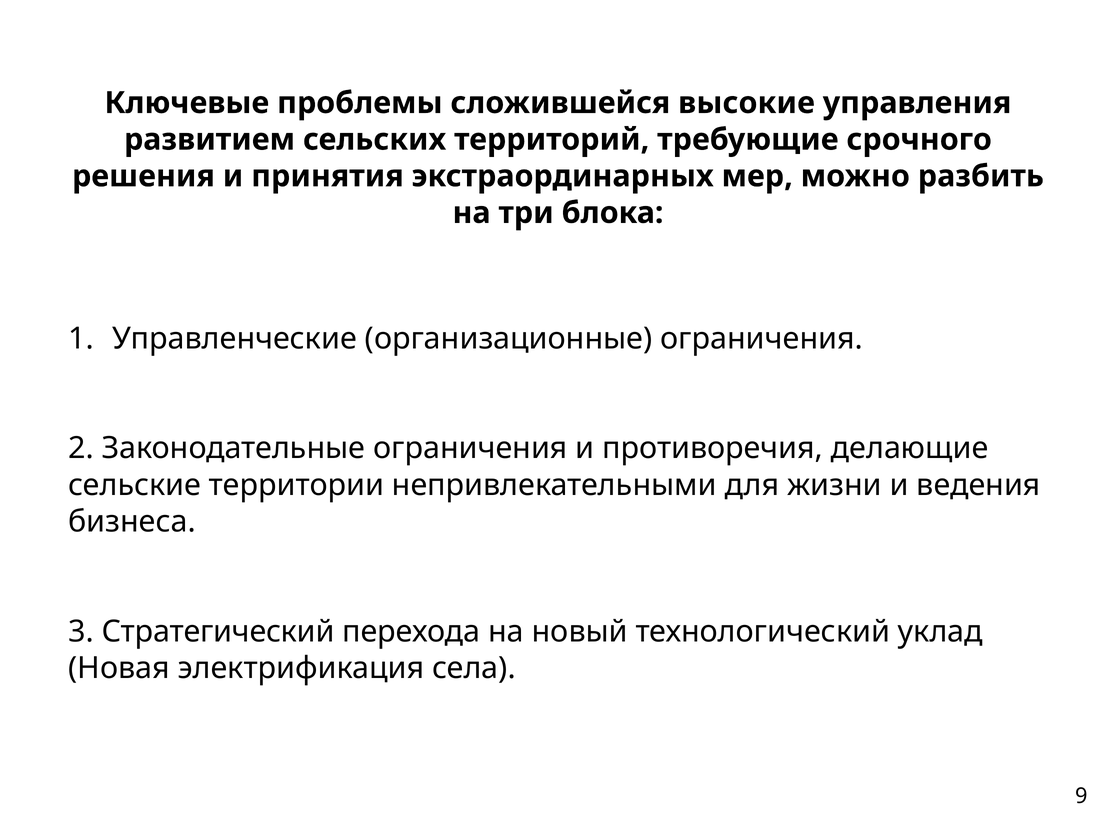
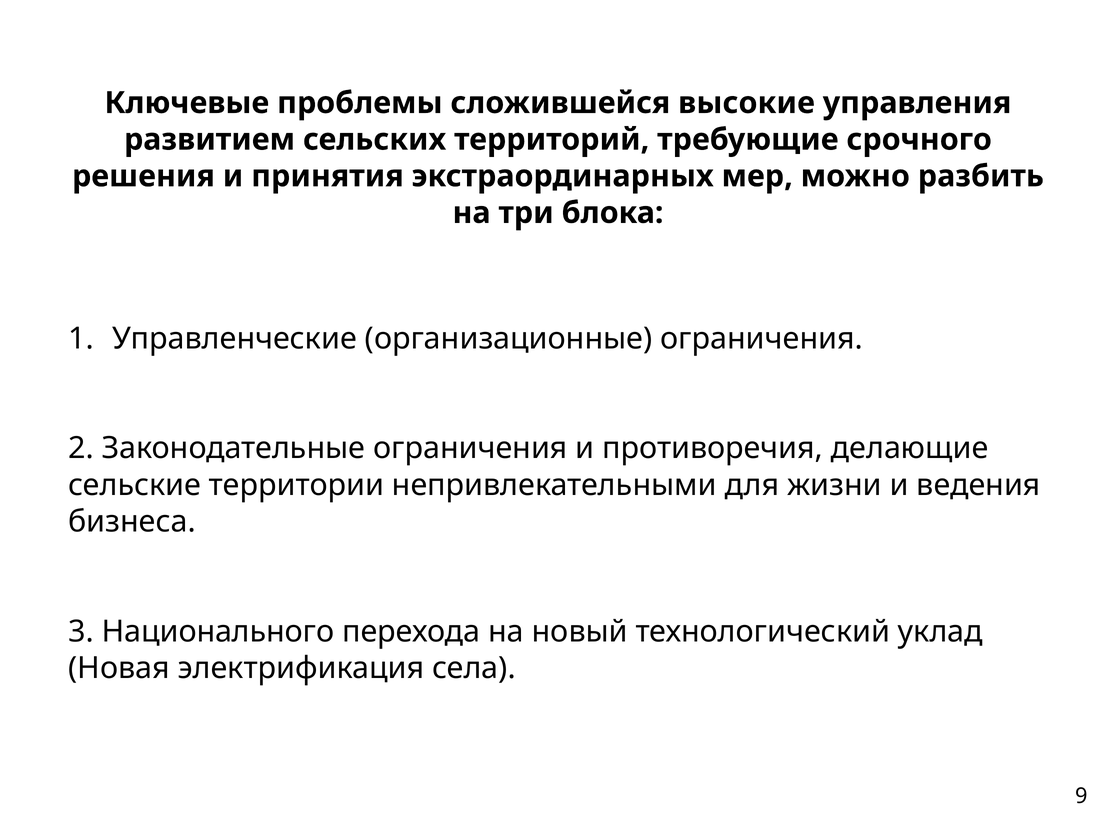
Стратегический: Стратегический -> Национального (218, 632)
